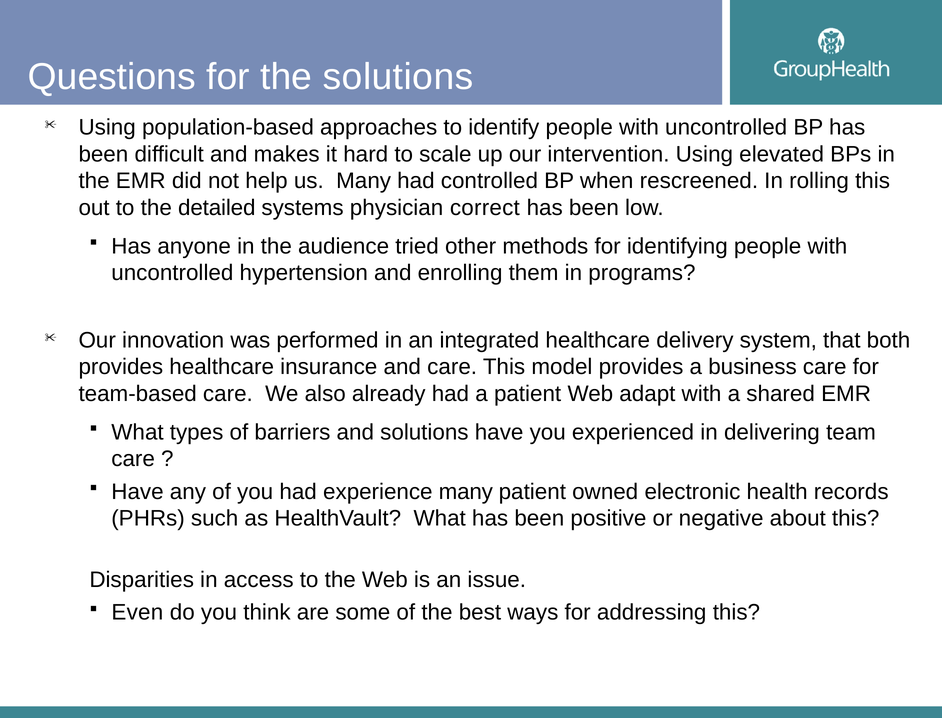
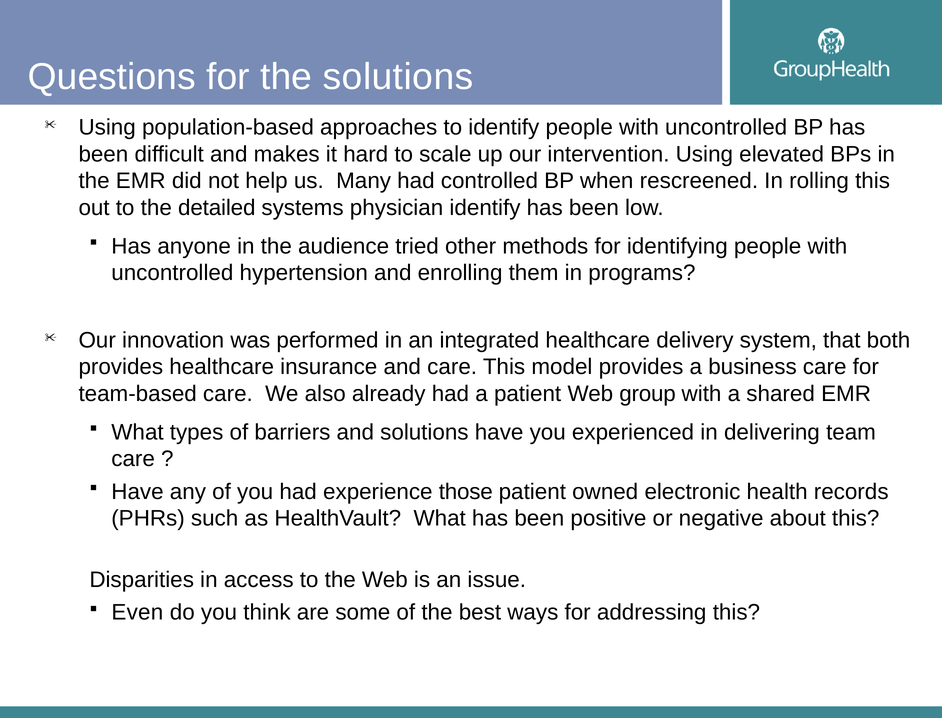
physician correct: correct -> identify (485, 208)
adapt: adapt -> group (648, 394)
experience many: many -> those (466, 491)
